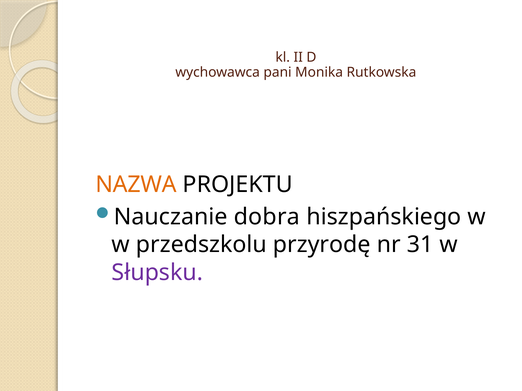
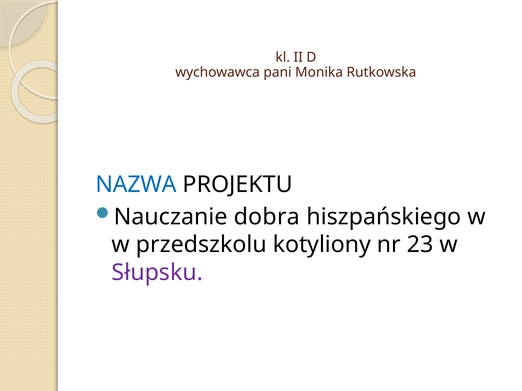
NAZWA colour: orange -> blue (136, 185)
przyrodę: przyrodę -> kotyliony (322, 245)
31: 31 -> 23 (420, 245)
